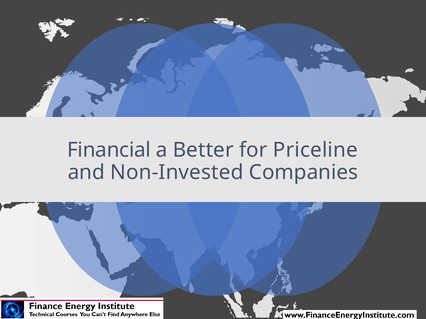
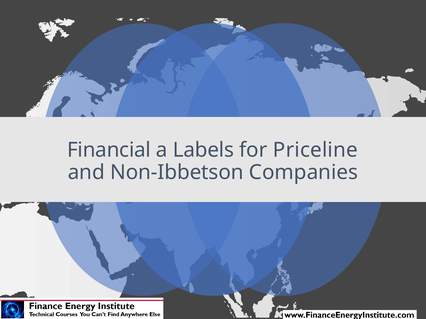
Better: Better -> Labels (203, 150)
Non-Invested: Non-Invested -> Non-Ibbetson (177, 173)
